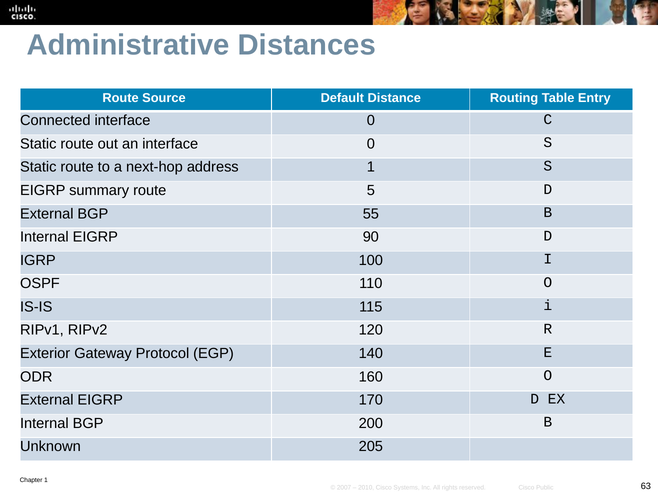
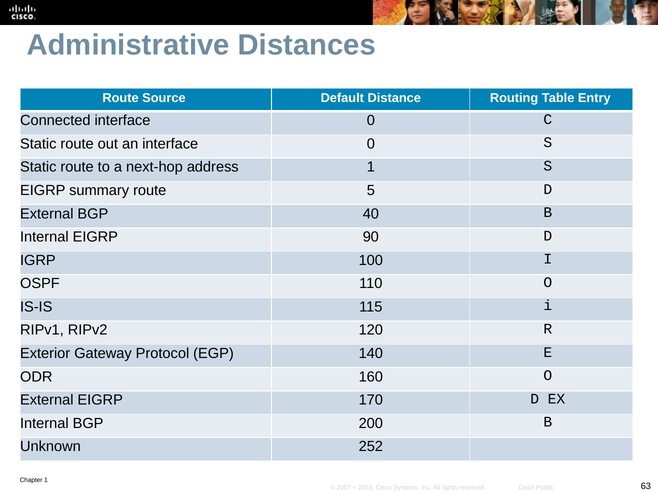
55: 55 -> 40 (371, 213)
205: 205 -> 252 (371, 446)
